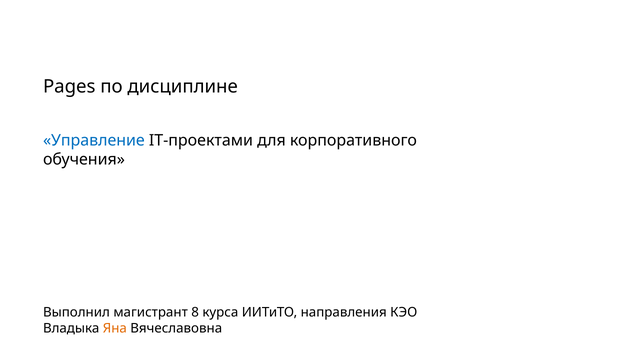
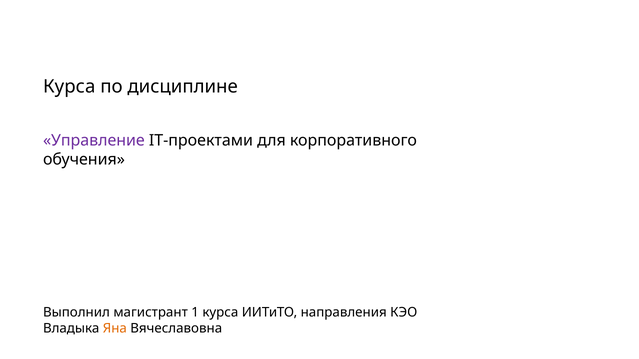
Pages: Pages -> Курса (69, 87)
Управление colour: blue -> purple (94, 141)
8: 8 -> 1 (195, 313)
